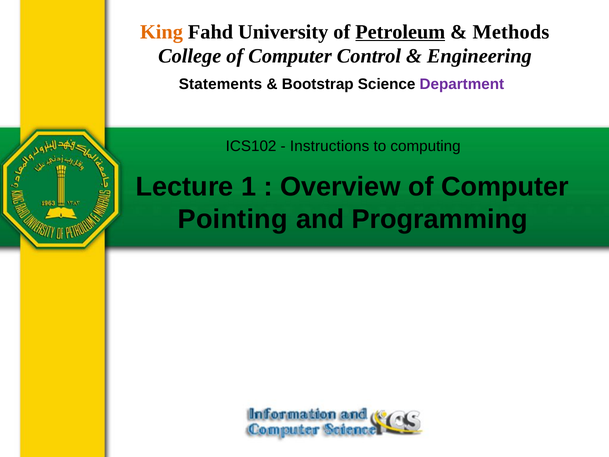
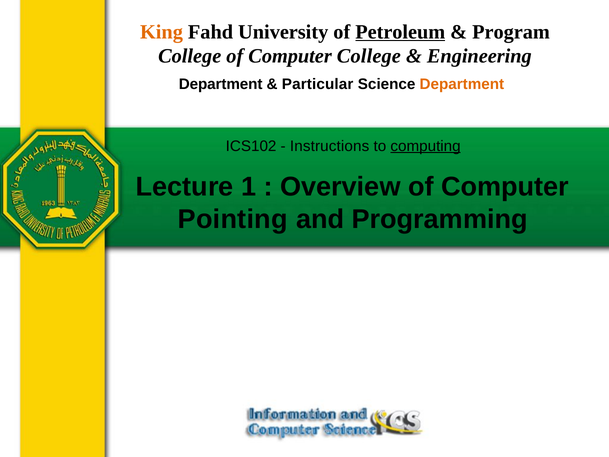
Methods: Methods -> Program (511, 32)
Computer Control: Control -> College (369, 56)
Statements: Statements -> Department (221, 84)
Bootstrap: Bootstrap -> Particular (318, 84)
Department colour: purple -> orange (462, 84)
computing underline: none -> present (426, 146)
